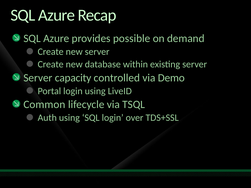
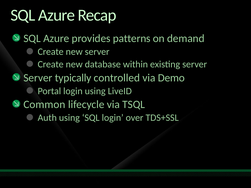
possible: possible -> patterns (132, 39)
capacity: capacity -> typically (73, 78)
